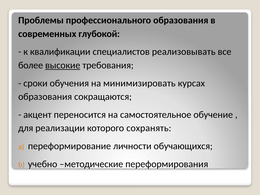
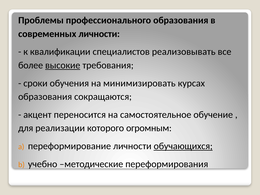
современных глубокой: глубокой -> личности (99, 34)
сохранять: сохранять -> огромным (149, 128)
обучающихся underline: none -> present (183, 146)
